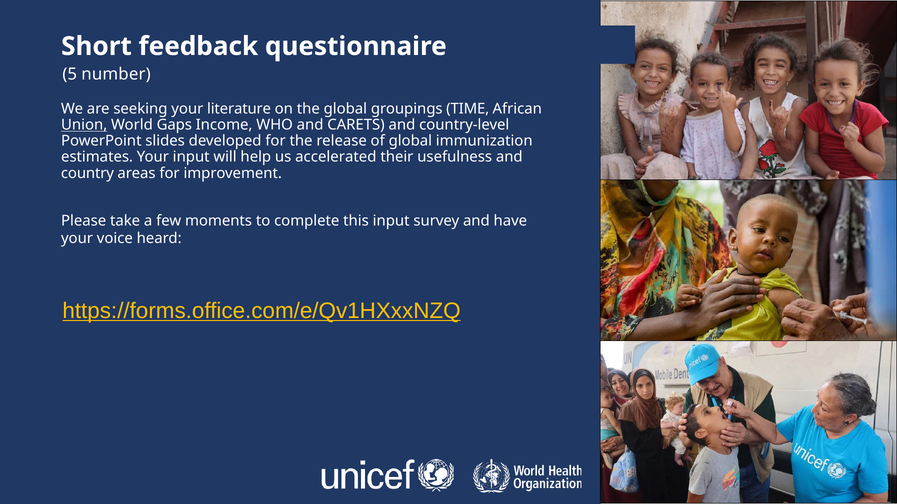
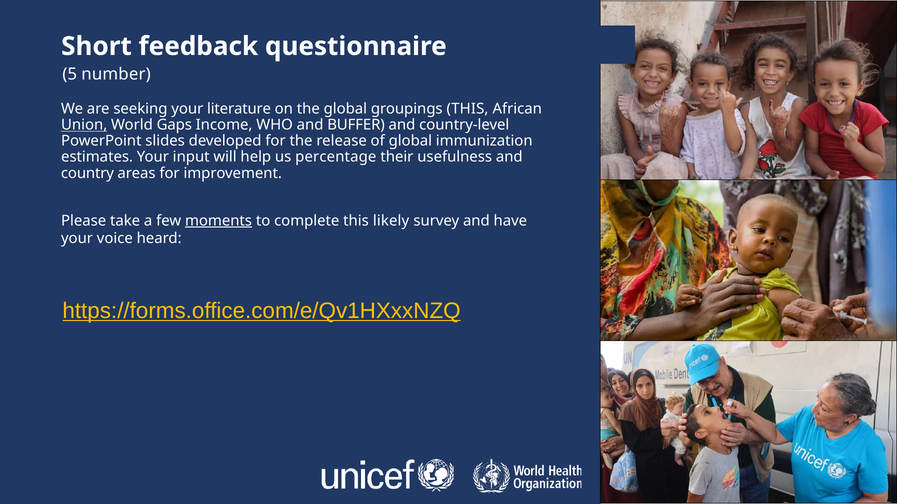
groupings TIME: TIME -> THIS (468, 109)
CARETS: CARETS -> BUFFER (356, 125)
accelerated: accelerated -> percentage (336, 157)
moments underline: none -> present (219, 221)
this input: input -> likely (391, 221)
